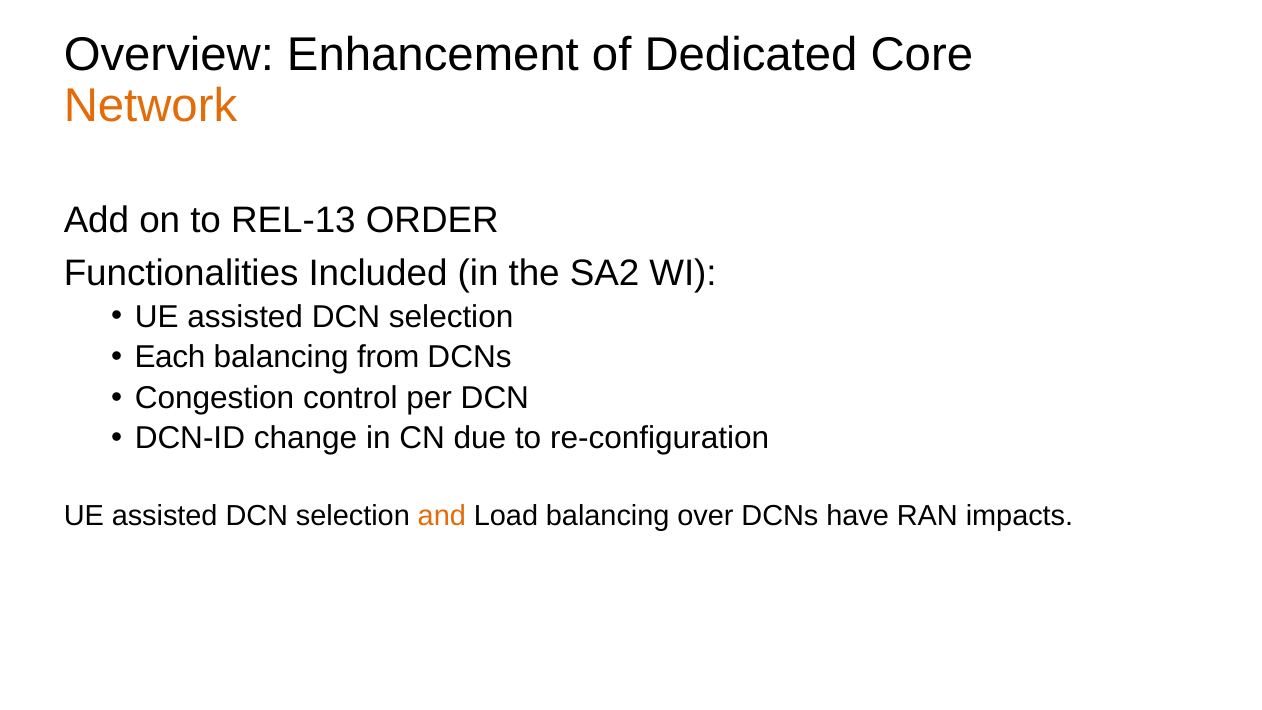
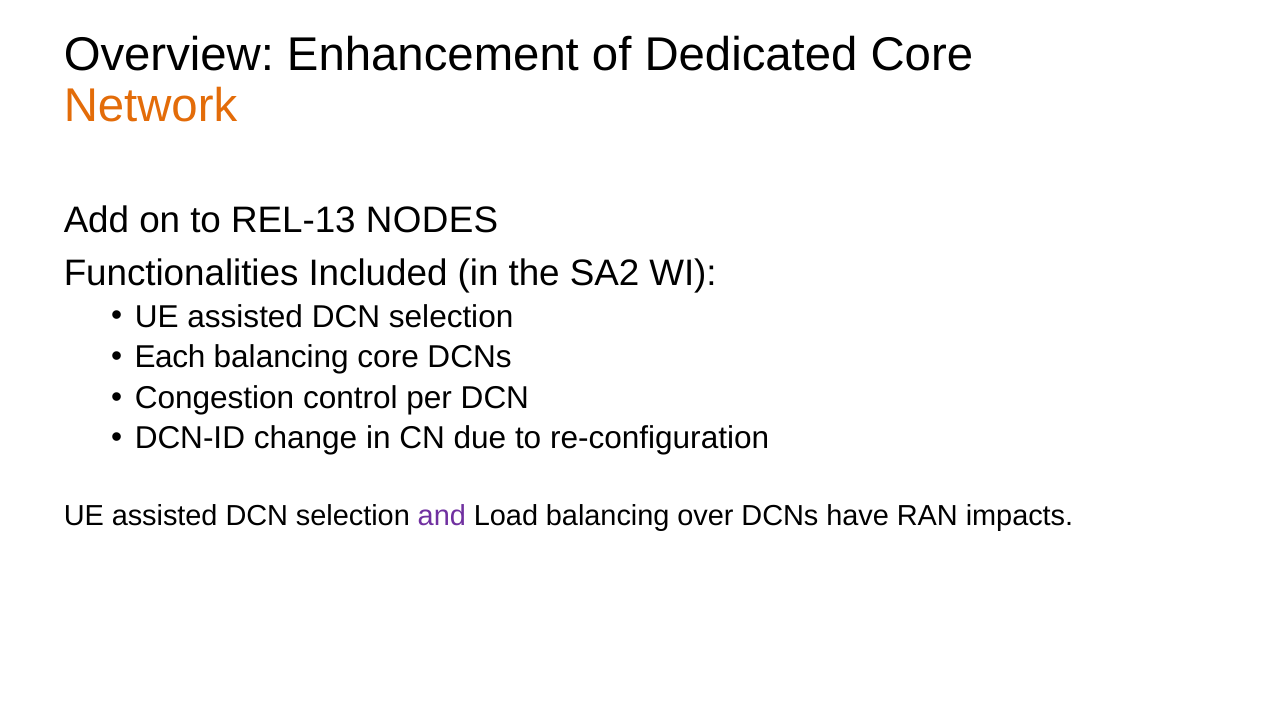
ORDER: ORDER -> NODES (432, 220)
balancing from: from -> core (388, 357)
and colour: orange -> purple (442, 516)
